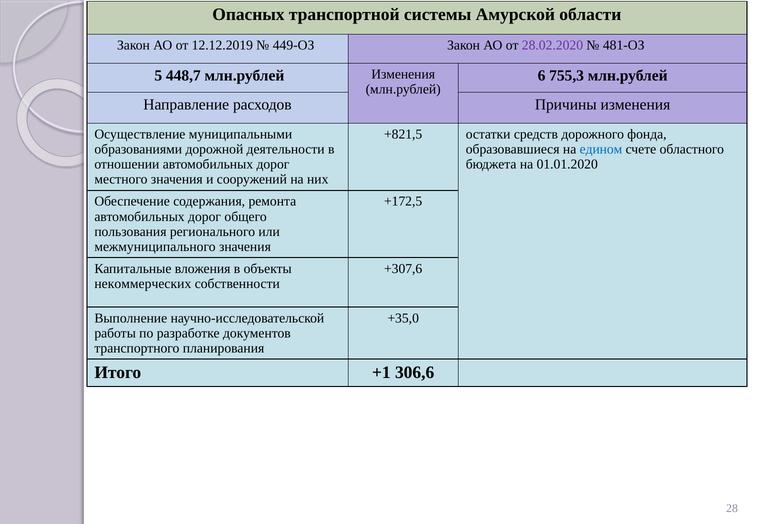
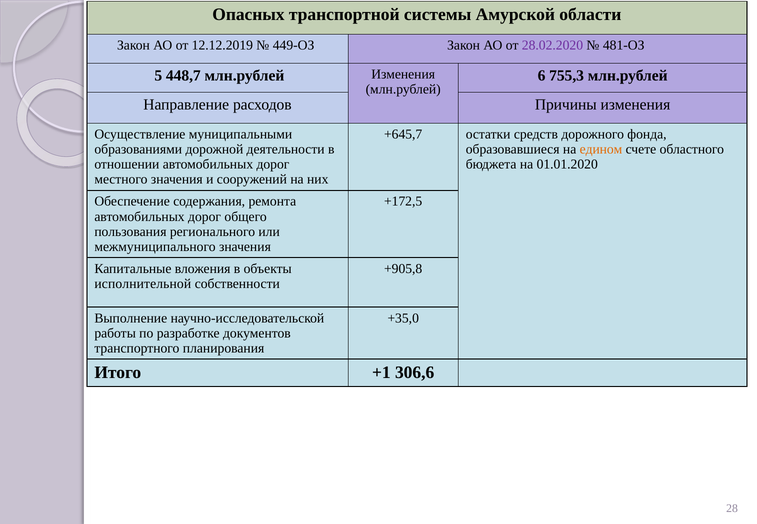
+821,5: +821,5 -> +645,7 (403, 134)
едином colour: blue -> orange (601, 149)
+307,6: +307,6 -> +905,8 (403, 269)
некоммерческих: некоммерческих -> исполнительной (143, 284)
